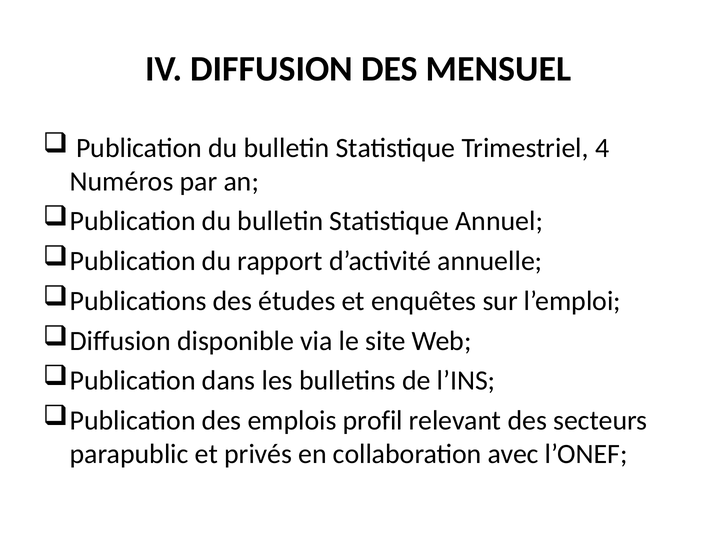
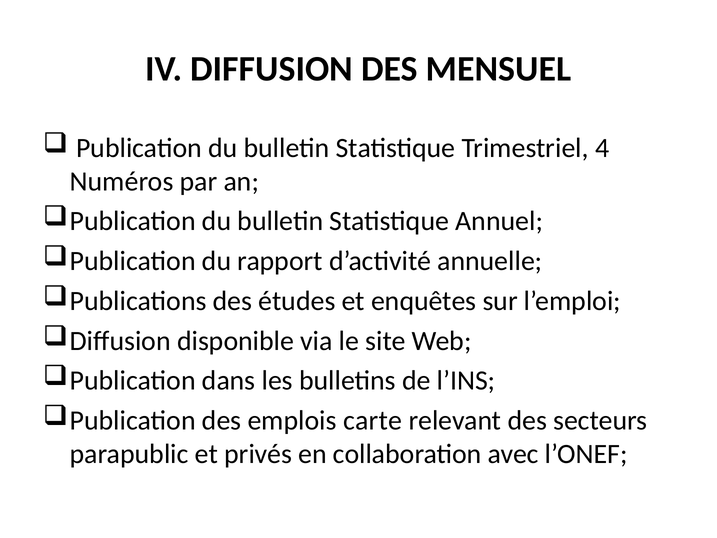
profil: profil -> carte (373, 420)
